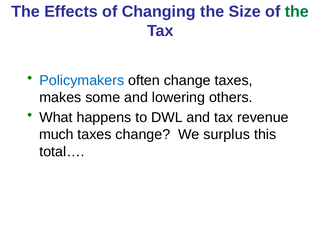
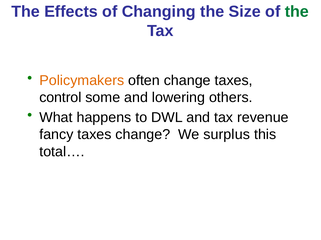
Policymakers colour: blue -> orange (82, 81)
makes: makes -> control (60, 98)
much: much -> fancy (56, 135)
